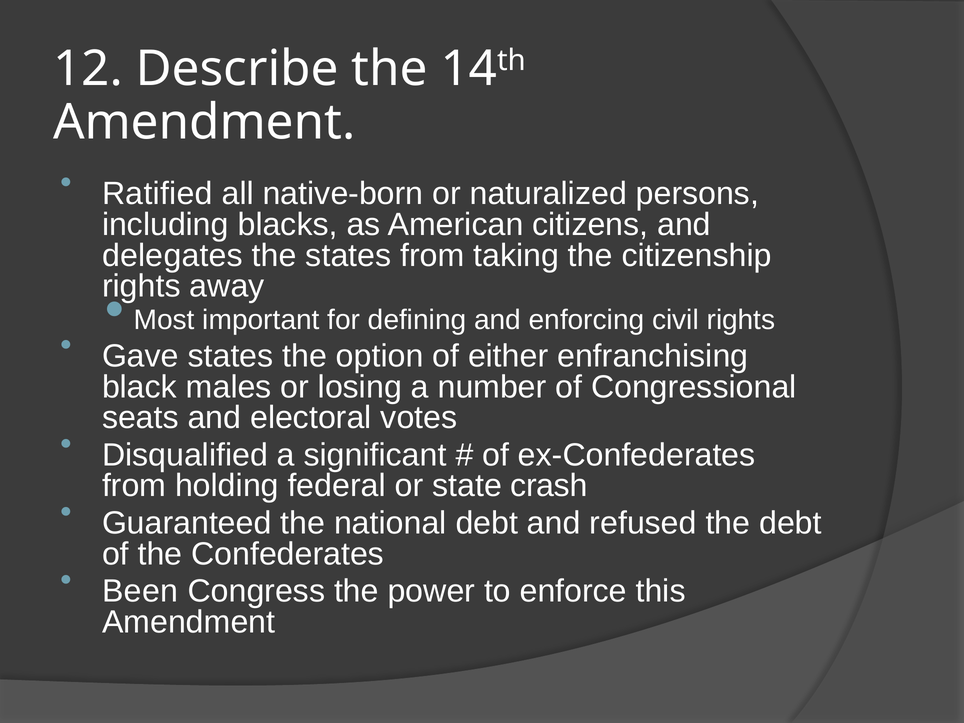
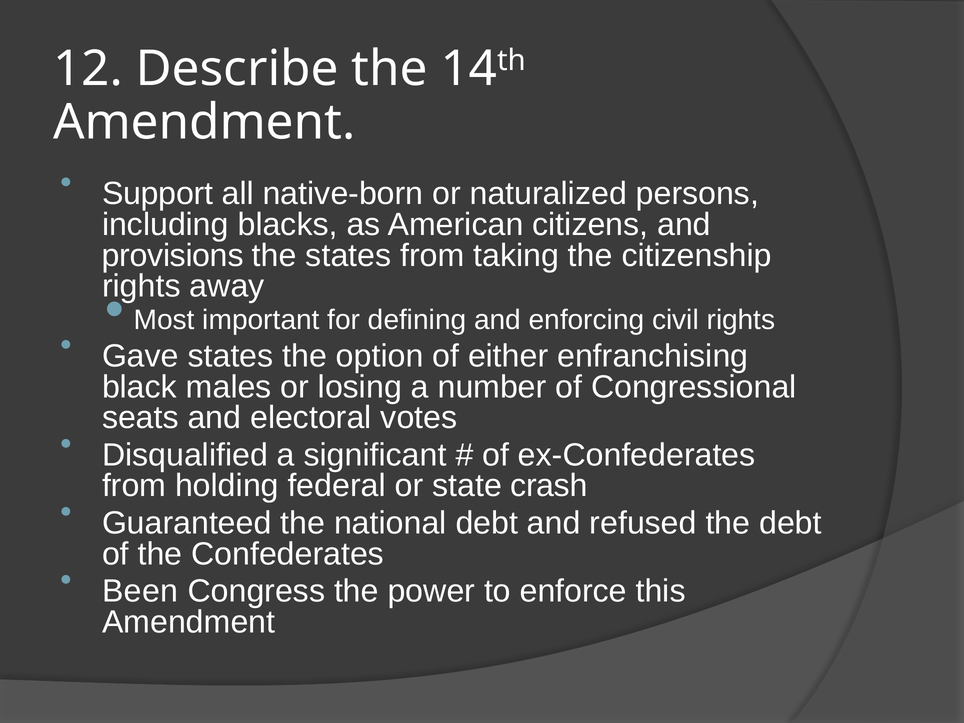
Ratified: Ratified -> Support (157, 194)
delegates: delegates -> provisions (173, 255)
